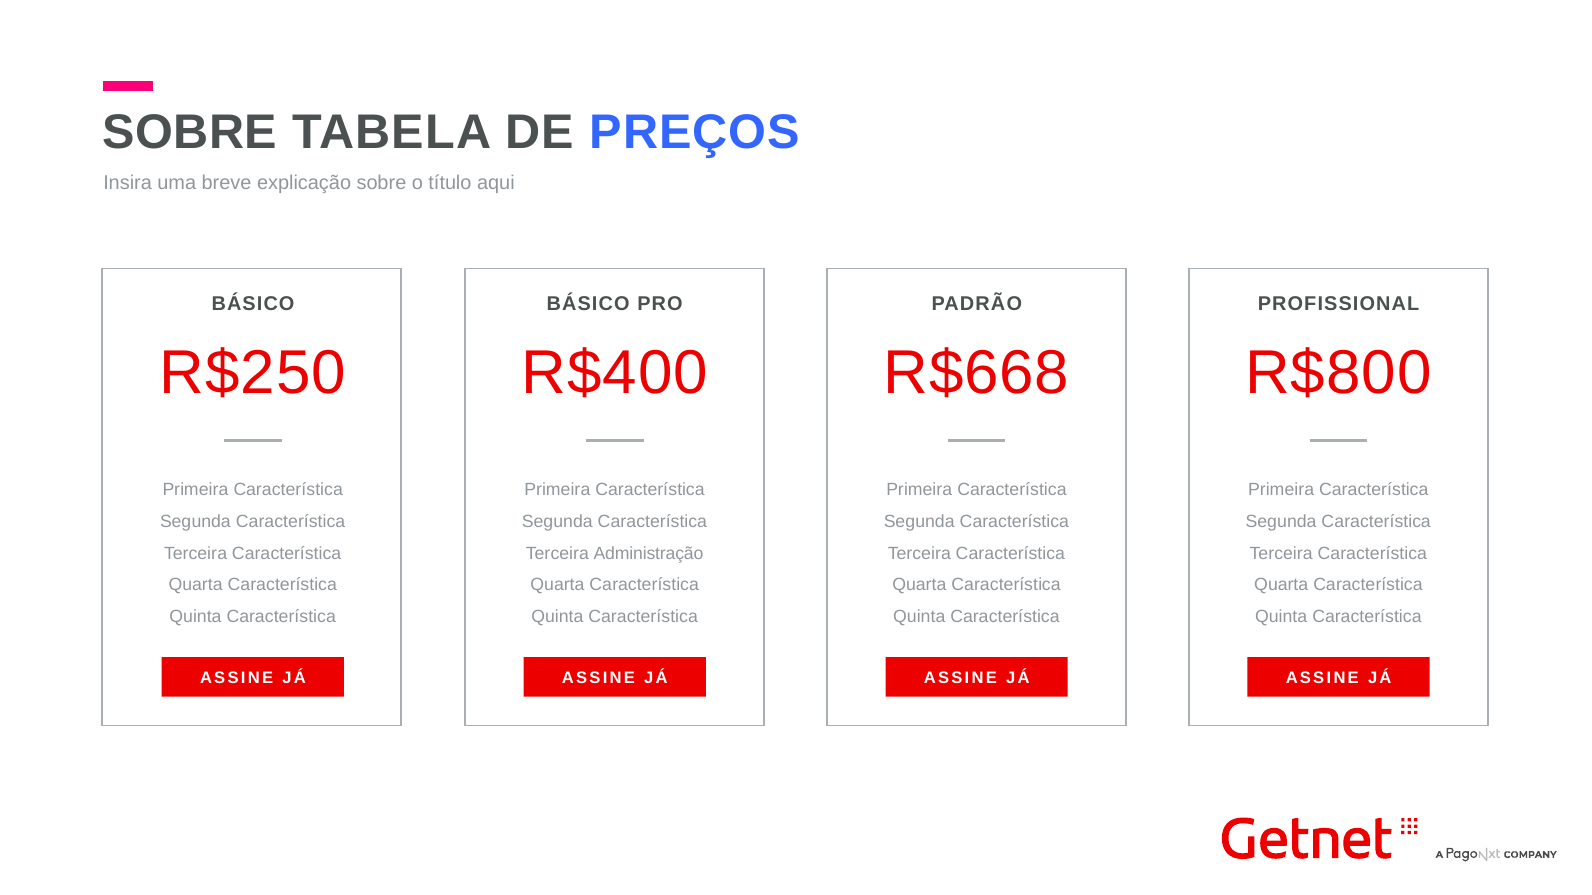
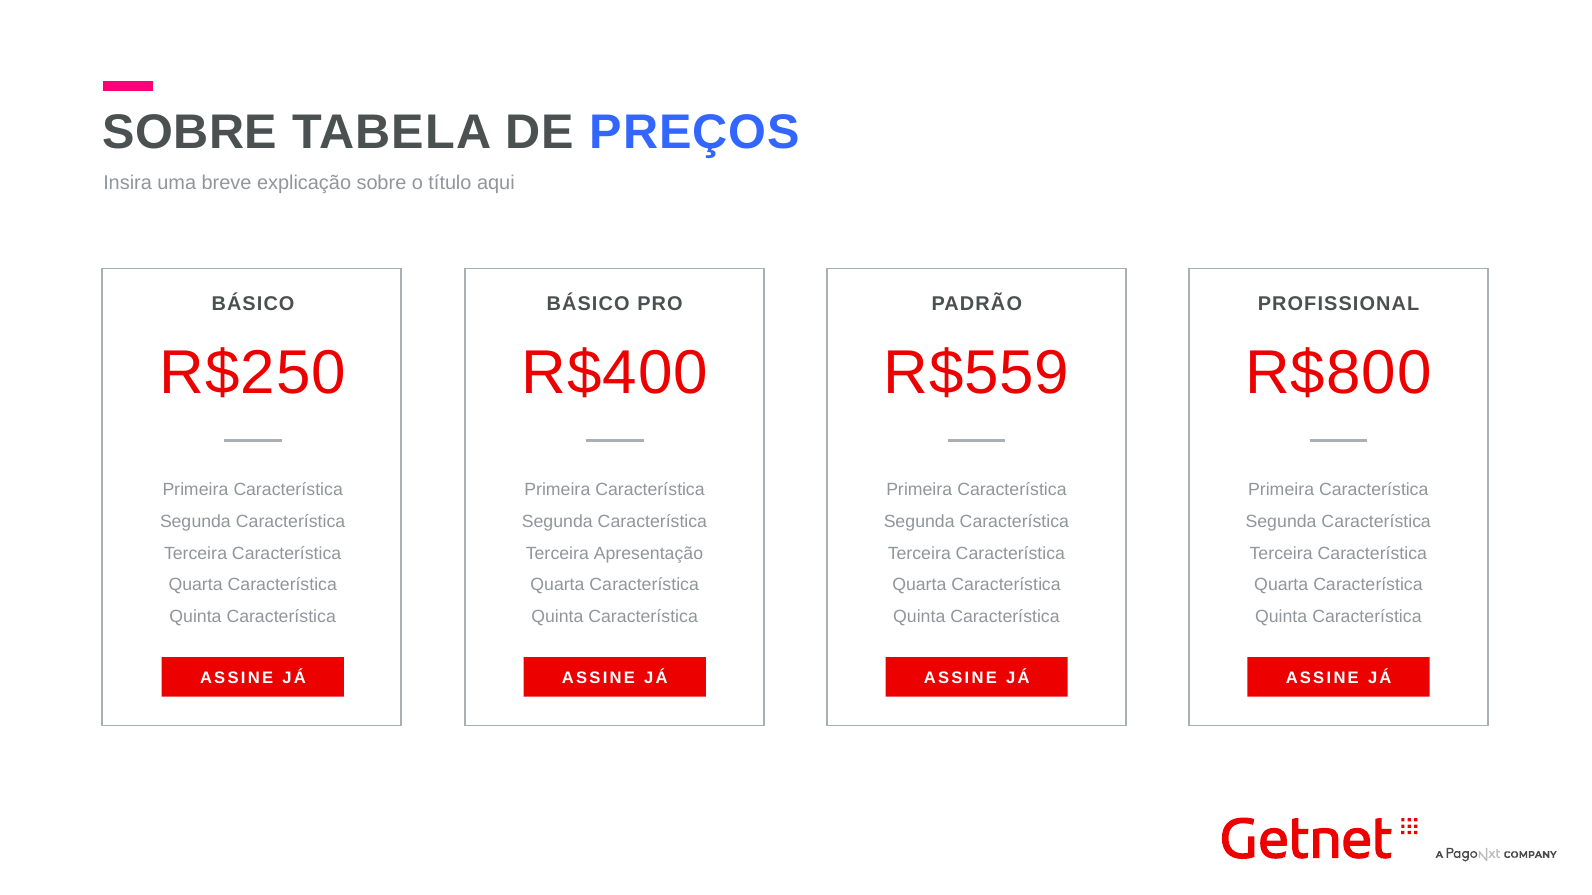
R$668: R$668 -> R$559 (976, 374)
Administração: Administração -> Apresentação (648, 554)
